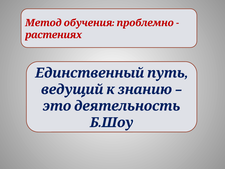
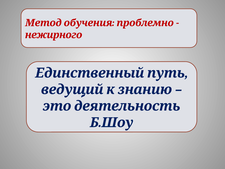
растениях: растениях -> нежирного (54, 35)
